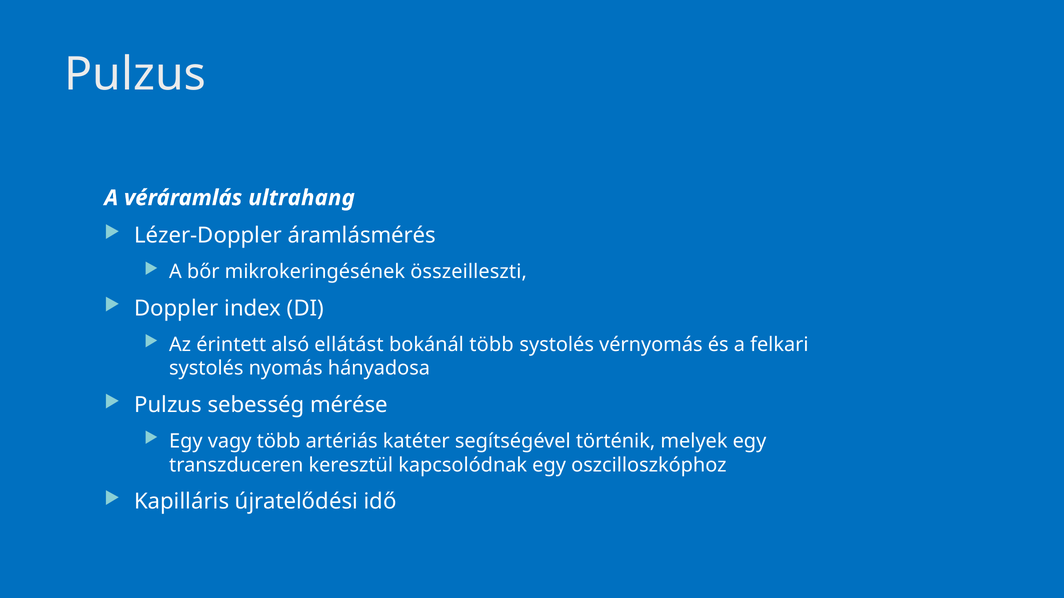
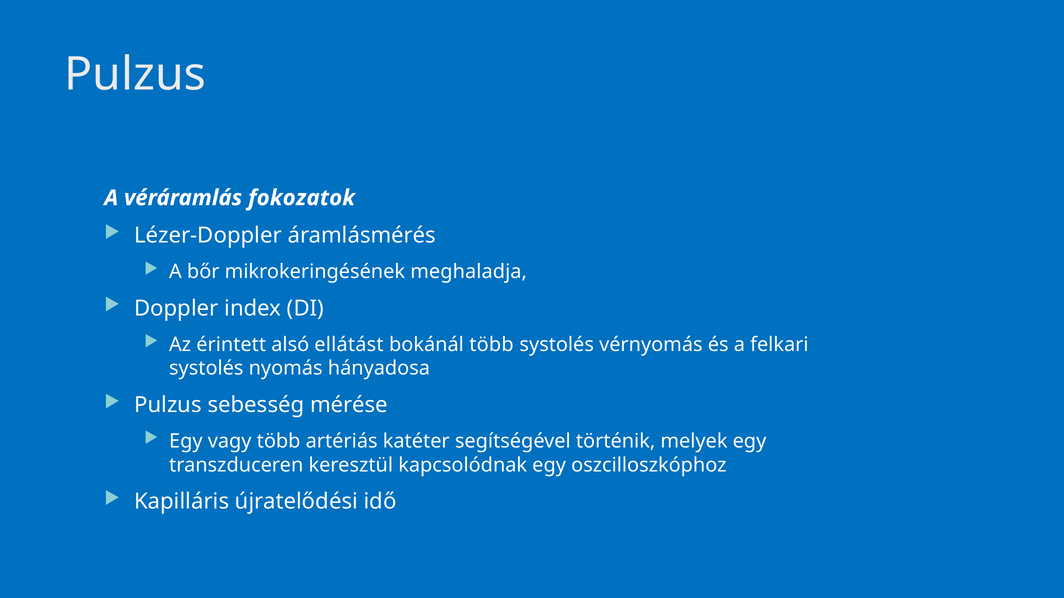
ultrahang: ultrahang -> fokozatok (302, 198)
összeilleszti: összeilleszti -> meghaladja (469, 272)
